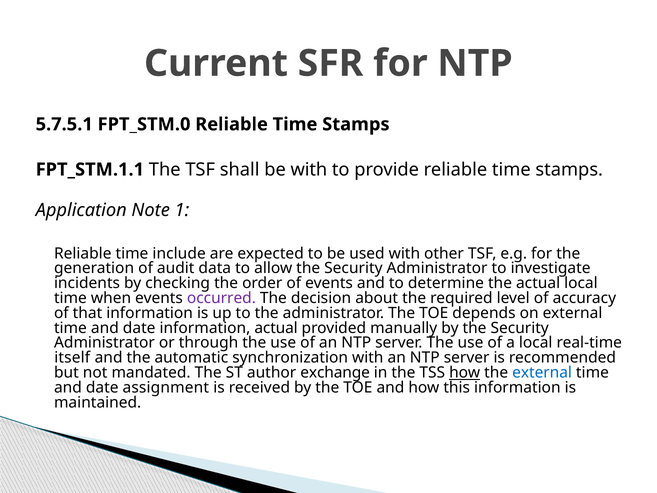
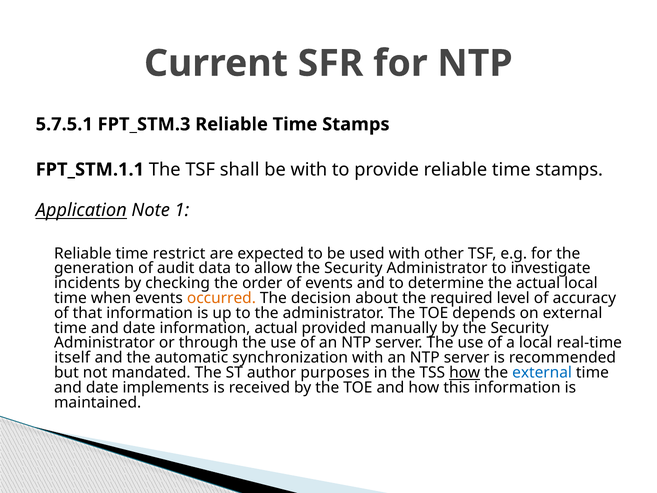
FPT_STM.0: FPT_STM.0 -> FPT_STM.3 (144, 124)
Application underline: none -> present (81, 210)
include: include -> restrict (179, 253)
occurred colour: purple -> orange (221, 298)
exchange: exchange -> purposes (335, 372)
assignment: assignment -> implements (166, 387)
